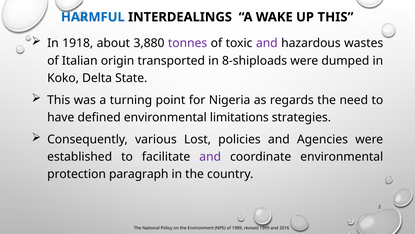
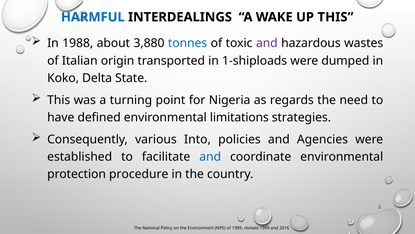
1918: 1918 -> 1988 (78, 43)
tonnes colour: purple -> blue (188, 43)
8-shiploads: 8-shiploads -> 1-shiploads (255, 61)
Lost: Lost -> Into (197, 139)
and colour: purple -> blue (210, 156)
paragraph: paragraph -> procedure (139, 174)
